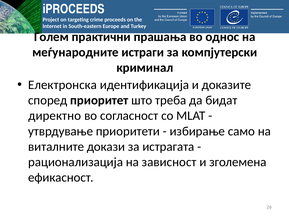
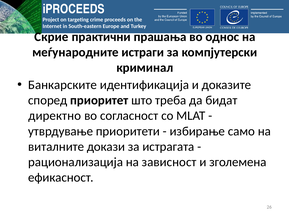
Голем: Голем -> Скрие (51, 37)
Електронска: Електронска -> Банкарските (63, 85)
